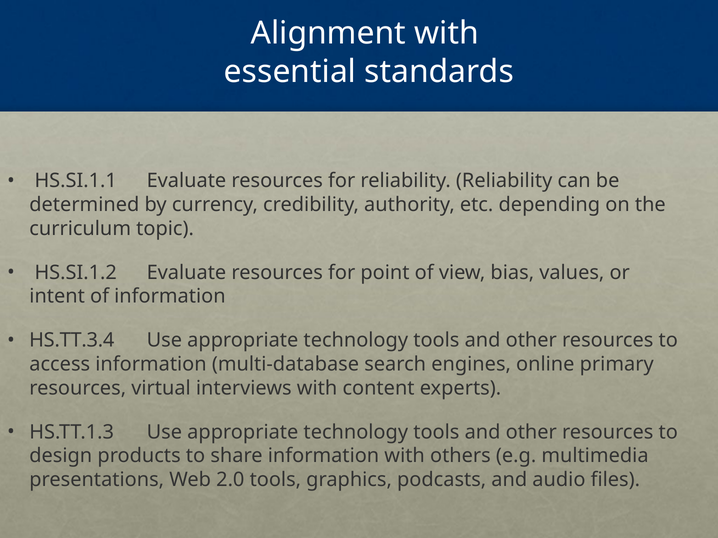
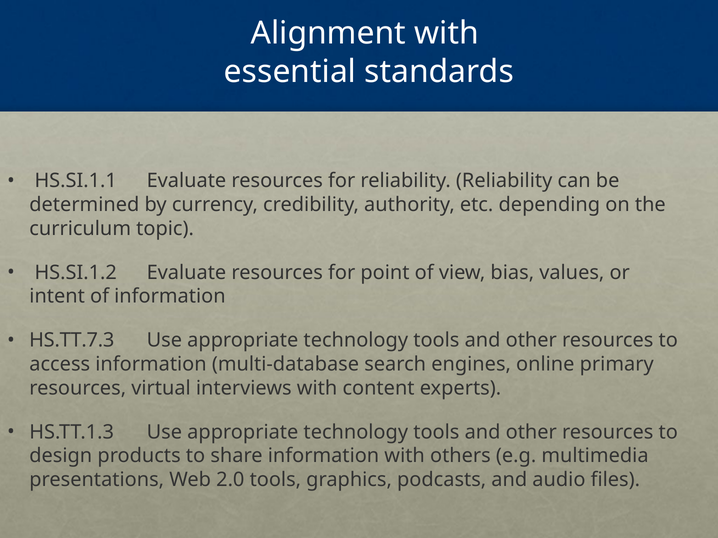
HS.TT.3.4: HS.TT.3.4 -> HS.TT.7.3 (72, 341)
